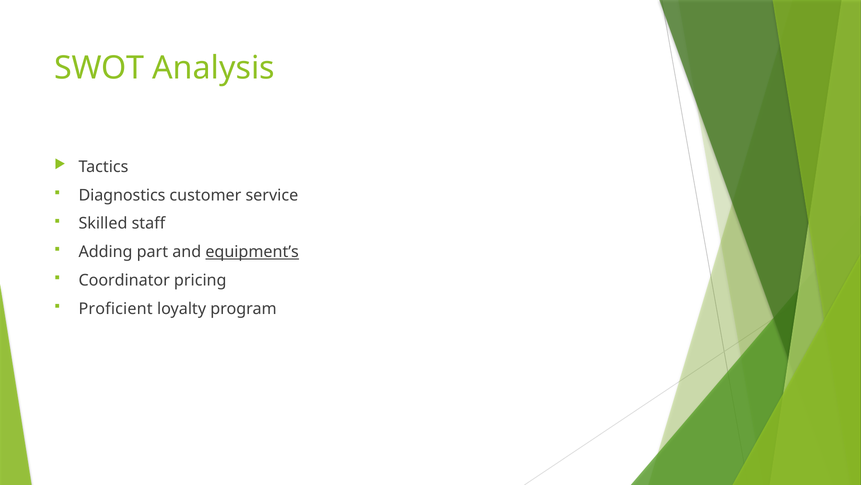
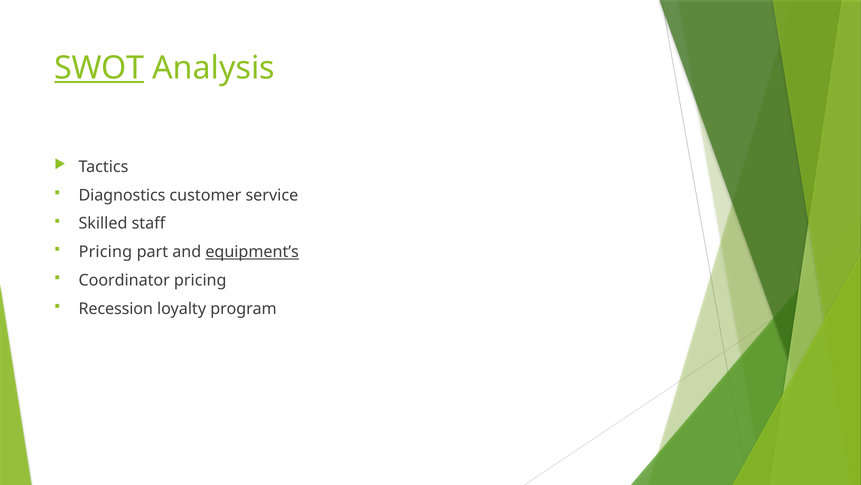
SWOT underline: none -> present (99, 68)
Adding: Adding -> Pricing (105, 252)
Proficient: Proficient -> Recession (116, 308)
